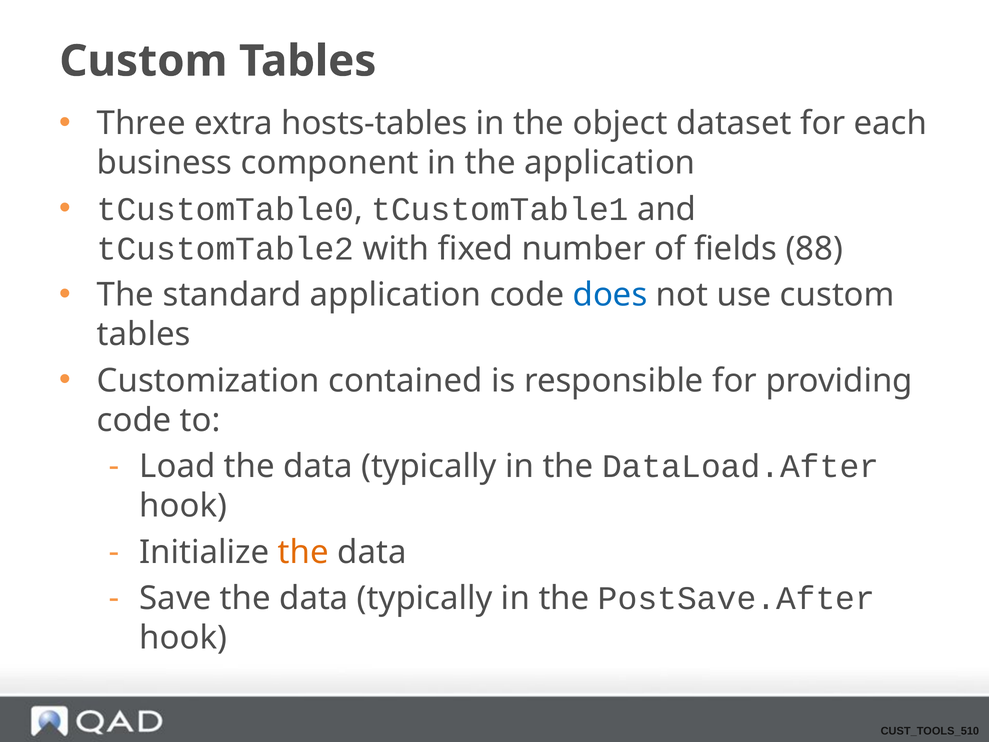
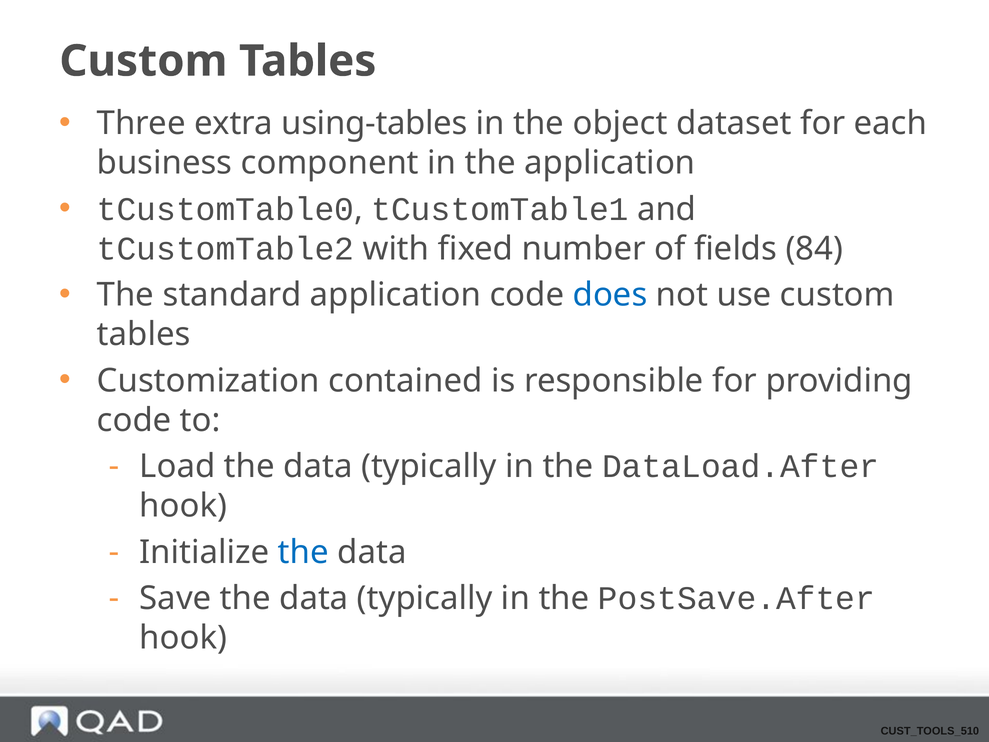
hosts-tables: hosts-tables -> using-tables (374, 123)
88: 88 -> 84 (814, 249)
the colour: orange -> blue (303, 552)
